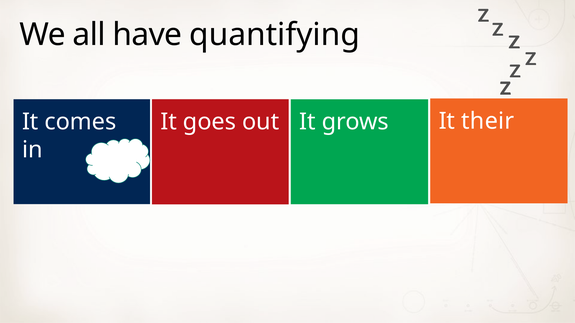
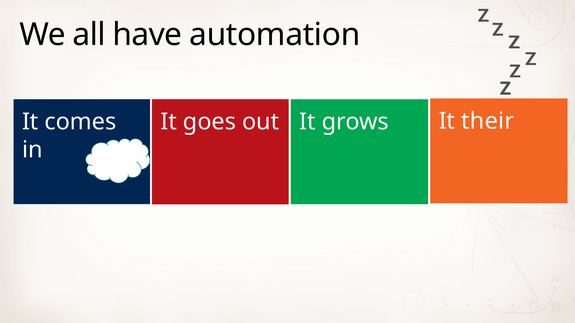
quantifying: quantifying -> automation (275, 35)
